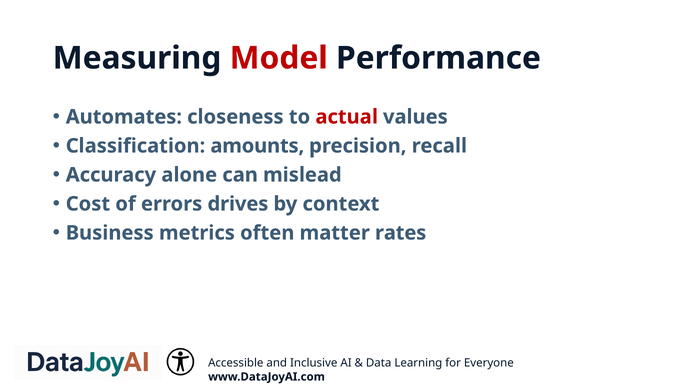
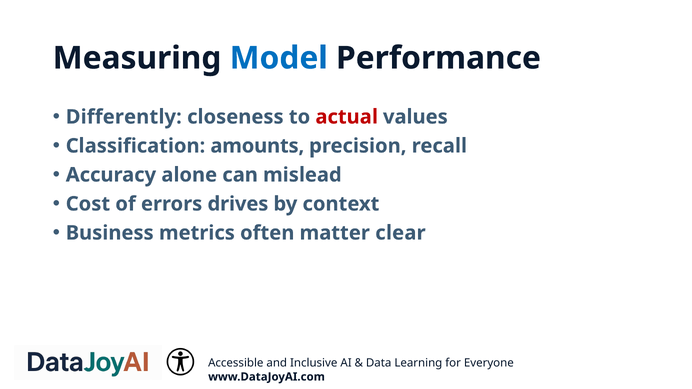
Model colour: red -> blue (279, 58)
Automates: Automates -> Differently (124, 117)
rates: rates -> clear (400, 233)
